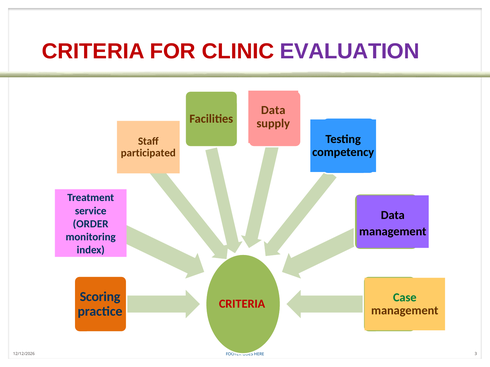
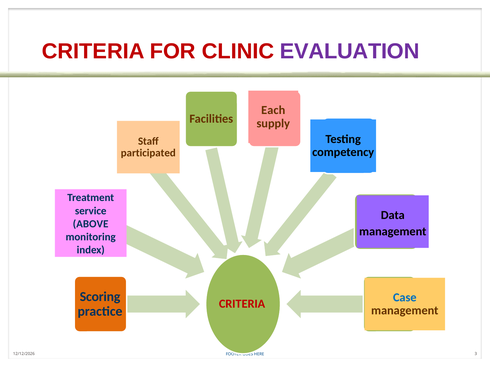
Data: Data -> Each (273, 110)
ORDER: ORDER -> ABOVE (91, 224)
Case colour: green -> blue (405, 298)
